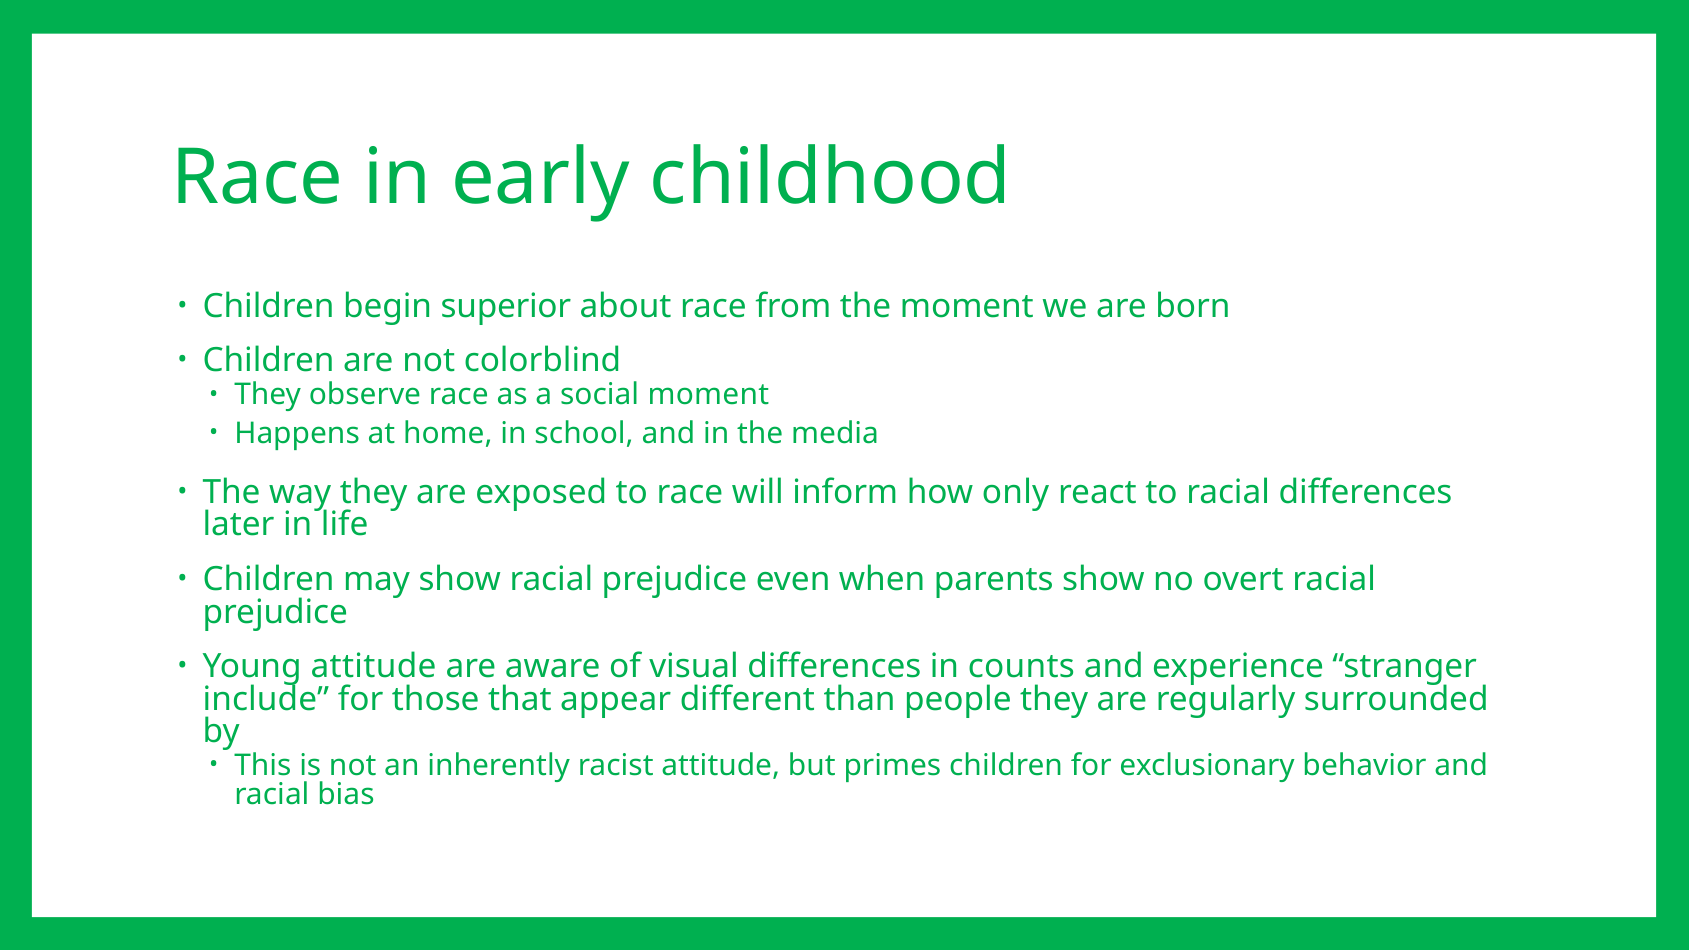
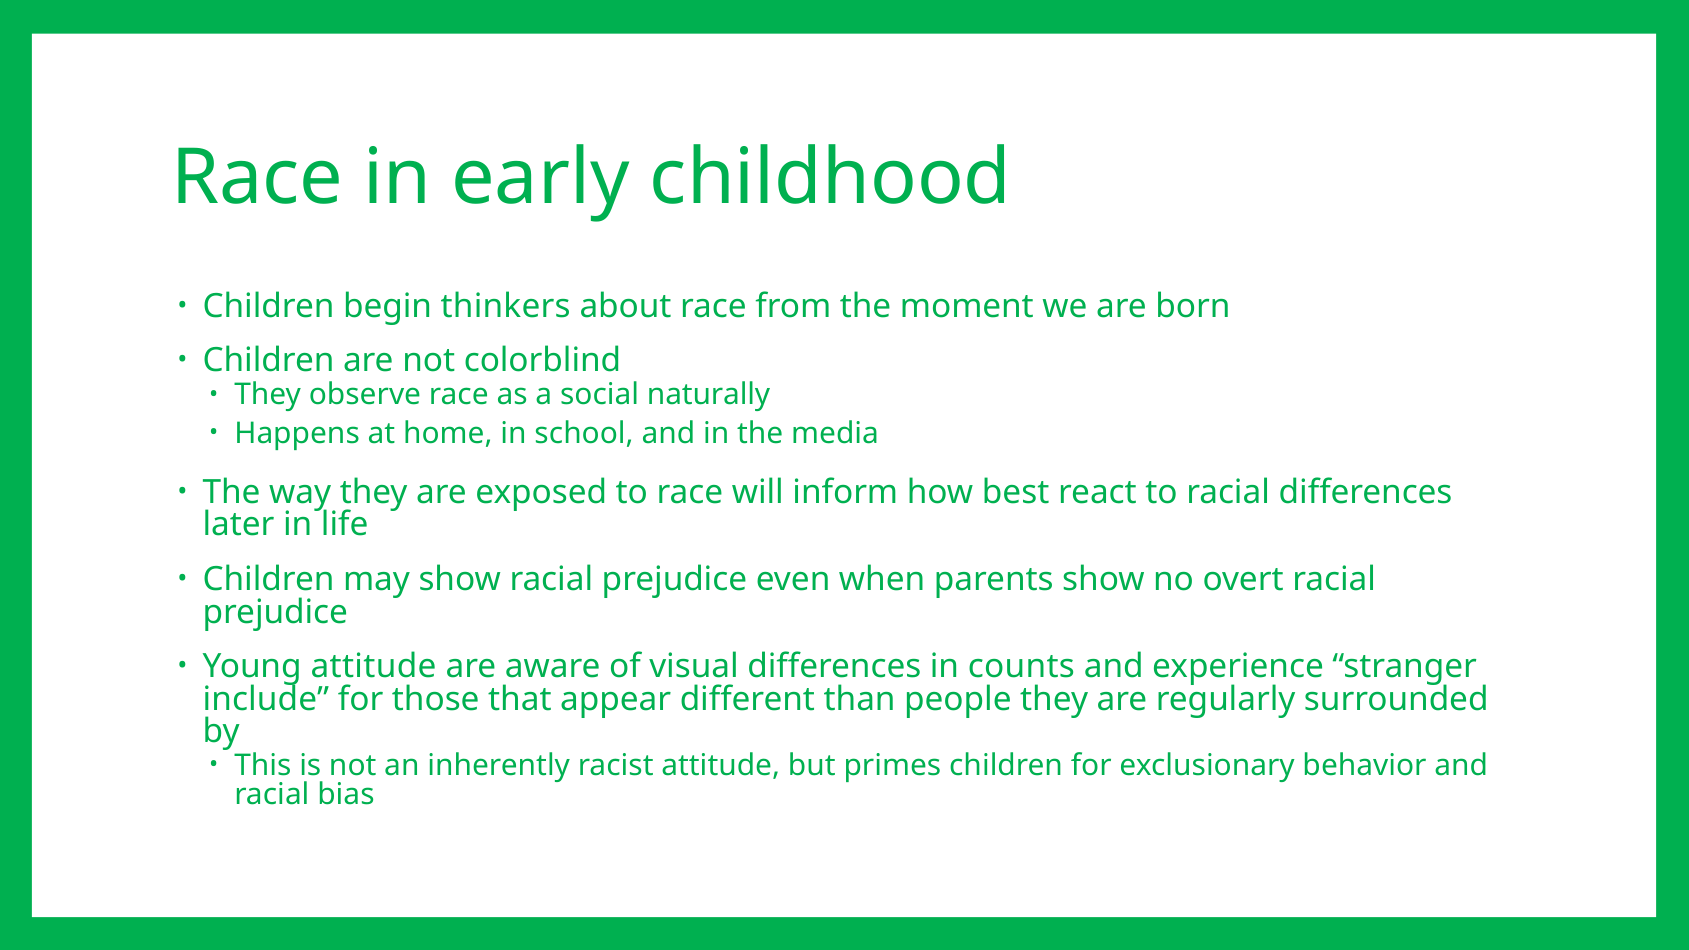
superior: superior -> thinkers (506, 306)
social moment: moment -> naturally (709, 395)
only: only -> best (1016, 493)
